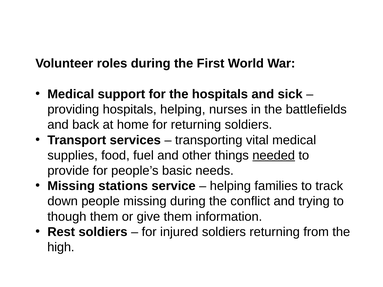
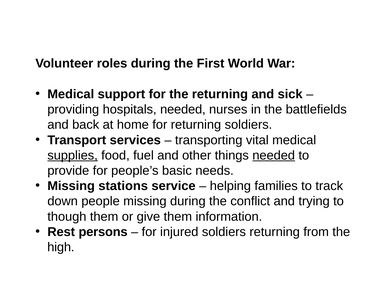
the hospitals: hospitals -> returning (220, 94)
hospitals helping: helping -> needed (183, 110)
supplies underline: none -> present (73, 155)
Rest soldiers: soldiers -> persons (103, 232)
